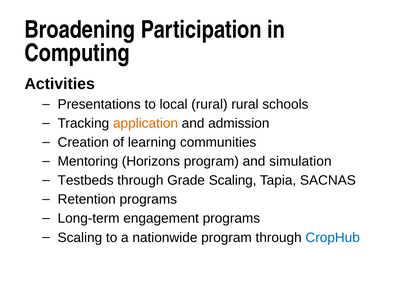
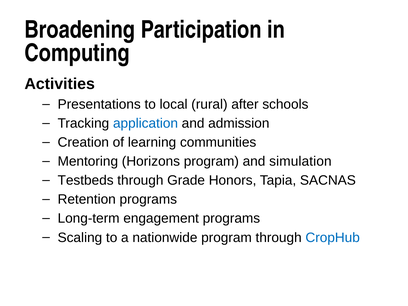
rural rural: rural -> after (245, 104)
application colour: orange -> blue (146, 123)
Grade Scaling: Scaling -> Honors (233, 180)
